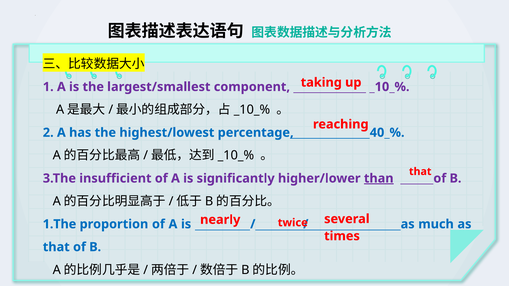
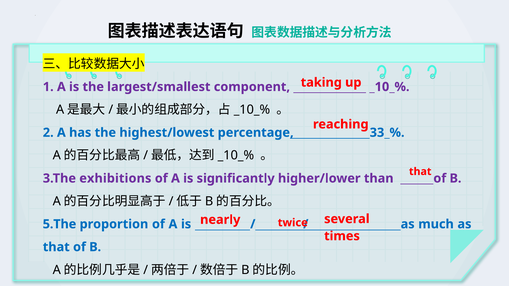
40_%: 40_% -> 33_% (387, 133)
insufficient: insufficient -> exhibitions (115, 179)
than underline: present -> none (379, 179)
1.The: 1.The -> 5.The (59, 224)
